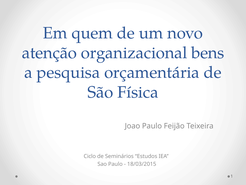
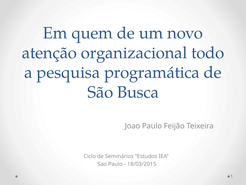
bens: bens -> todo (208, 53)
orçamentária: orçamentária -> programática (152, 72)
Física: Física -> Busca (138, 92)
